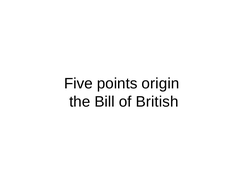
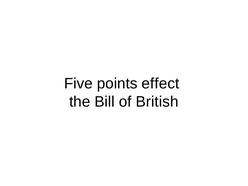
origin: origin -> effect (160, 84)
